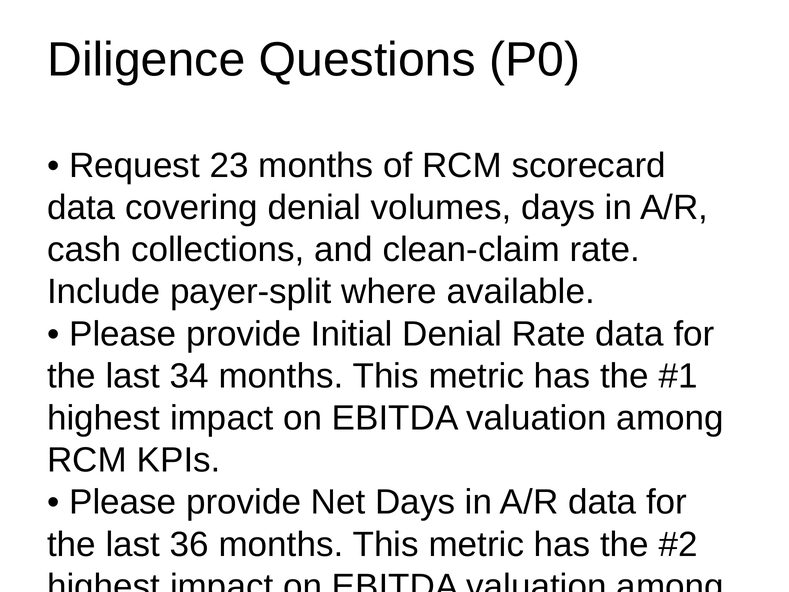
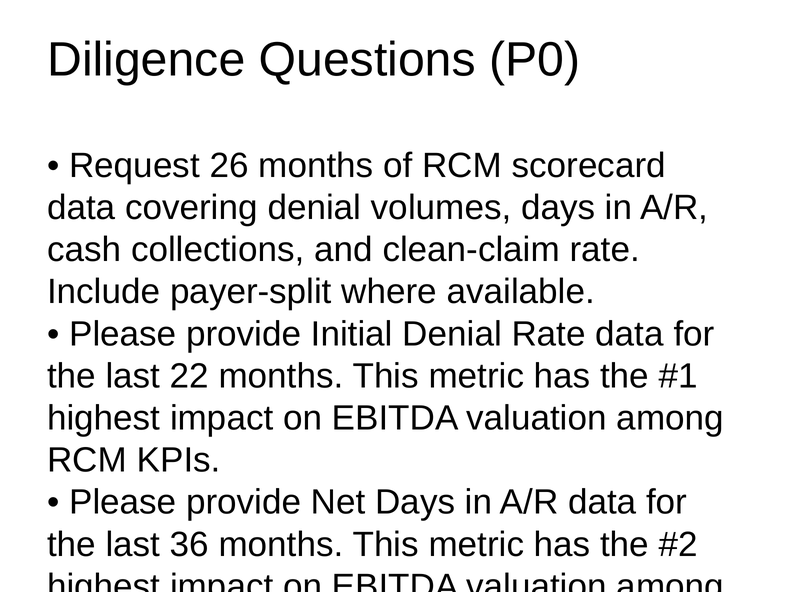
23: 23 -> 26 (229, 165)
34: 34 -> 22 (189, 376)
